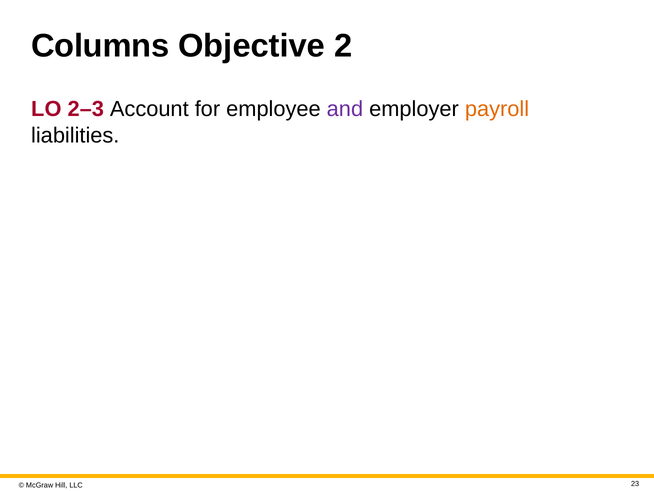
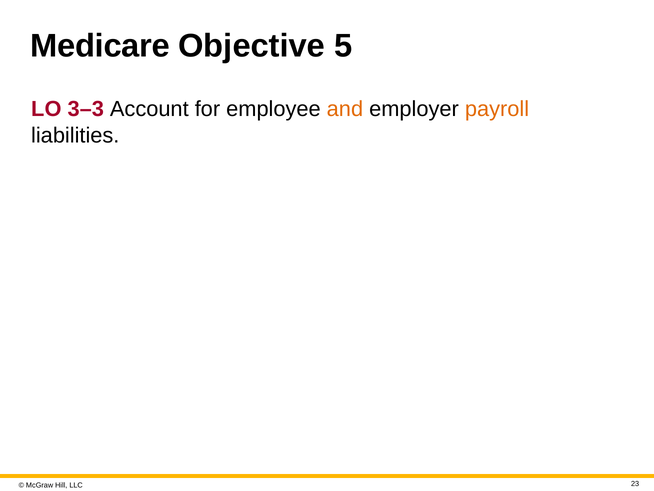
Columns: Columns -> Medicare (100, 46)
2: 2 -> 5 (343, 46)
2–3: 2–3 -> 3–3 (86, 109)
and colour: purple -> orange (345, 109)
